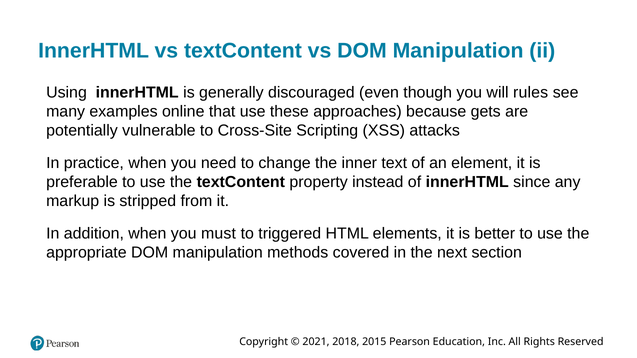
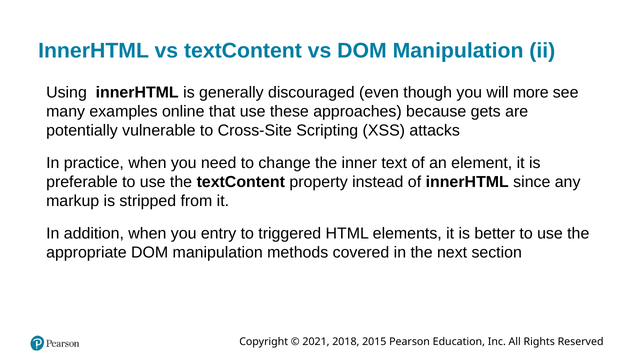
rules: rules -> more (531, 92)
must: must -> entry (219, 234)
